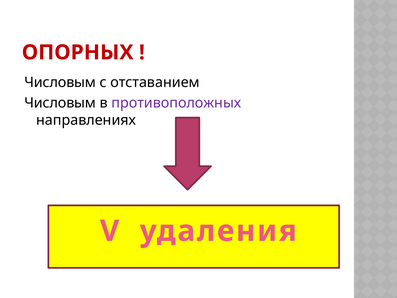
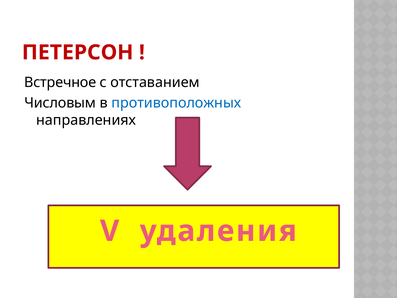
ОПОРНЫХ: ОПОРНЫХ -> ПЕТЕРСОН (78, 52)
Числовым: Числовым -> Встречное (60, 82)
противоположных colour: purple -> blue (176, 103)
